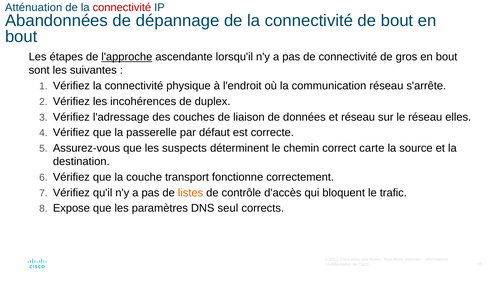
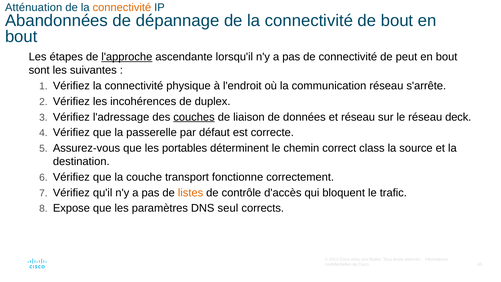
connectivité colour: red -> orange (122, 7)
gros: gros -> peut (406, 57)
couches underline: none -> present (194, 117)
elles: elles -> deck (458, 117)
suspects: suspects -> portables (185, 148)
carte: carte -> class (372, 148)
